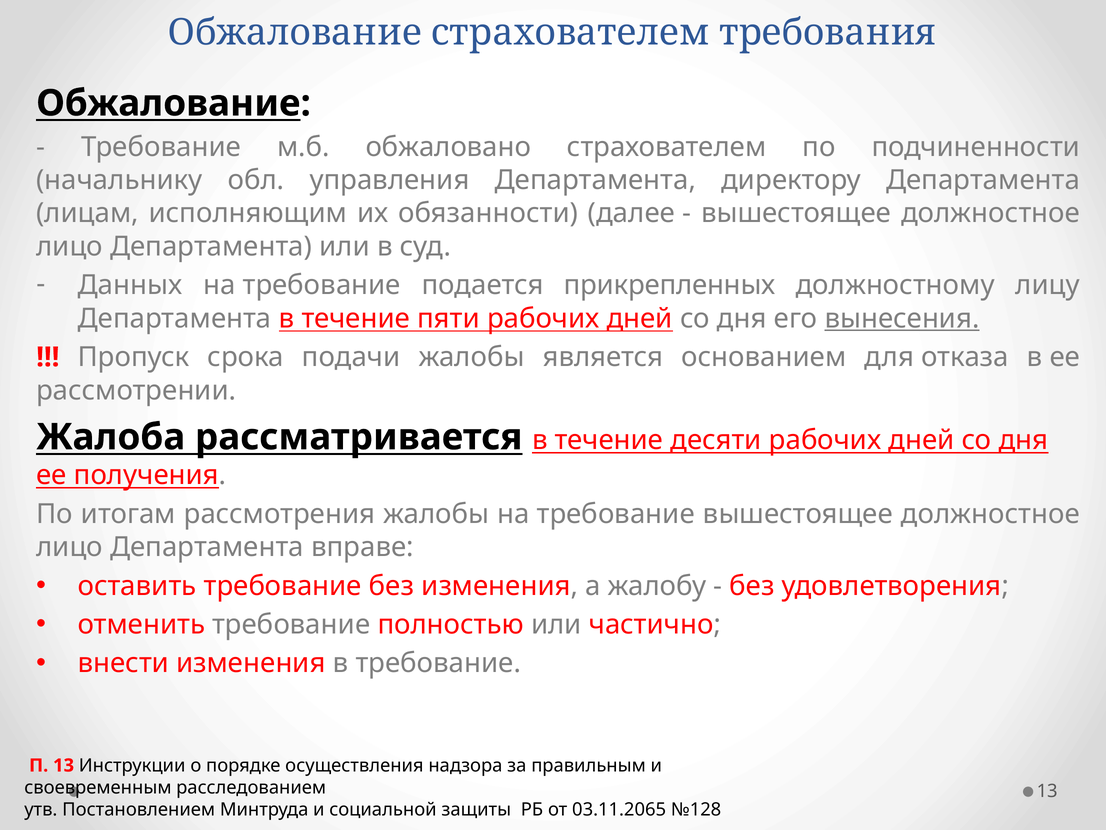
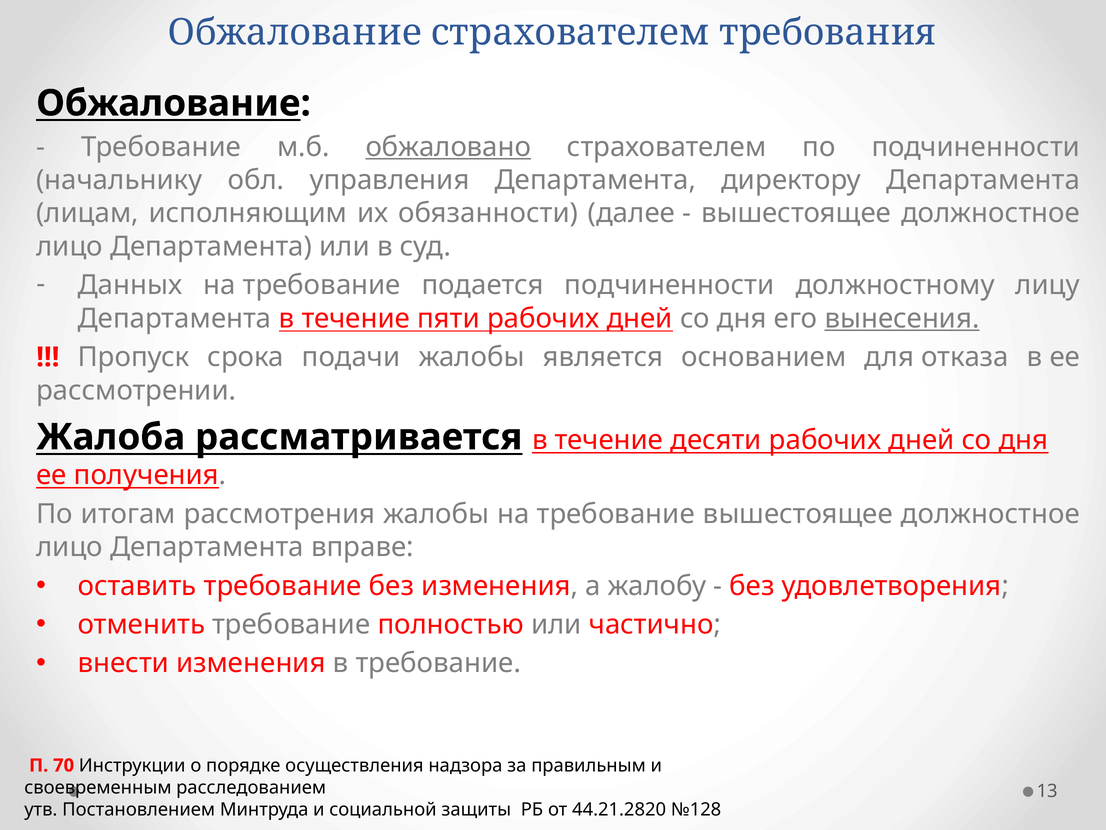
обжаловано underline: none -> present (448, 147)
подается прикрепленных: прикрепленных -> подчиненности (669, 285)
П 13: 13 -> 70 (64, 765)
03.11.2065: 03.11.2065 -> 44.21.2820 (619, 809)
